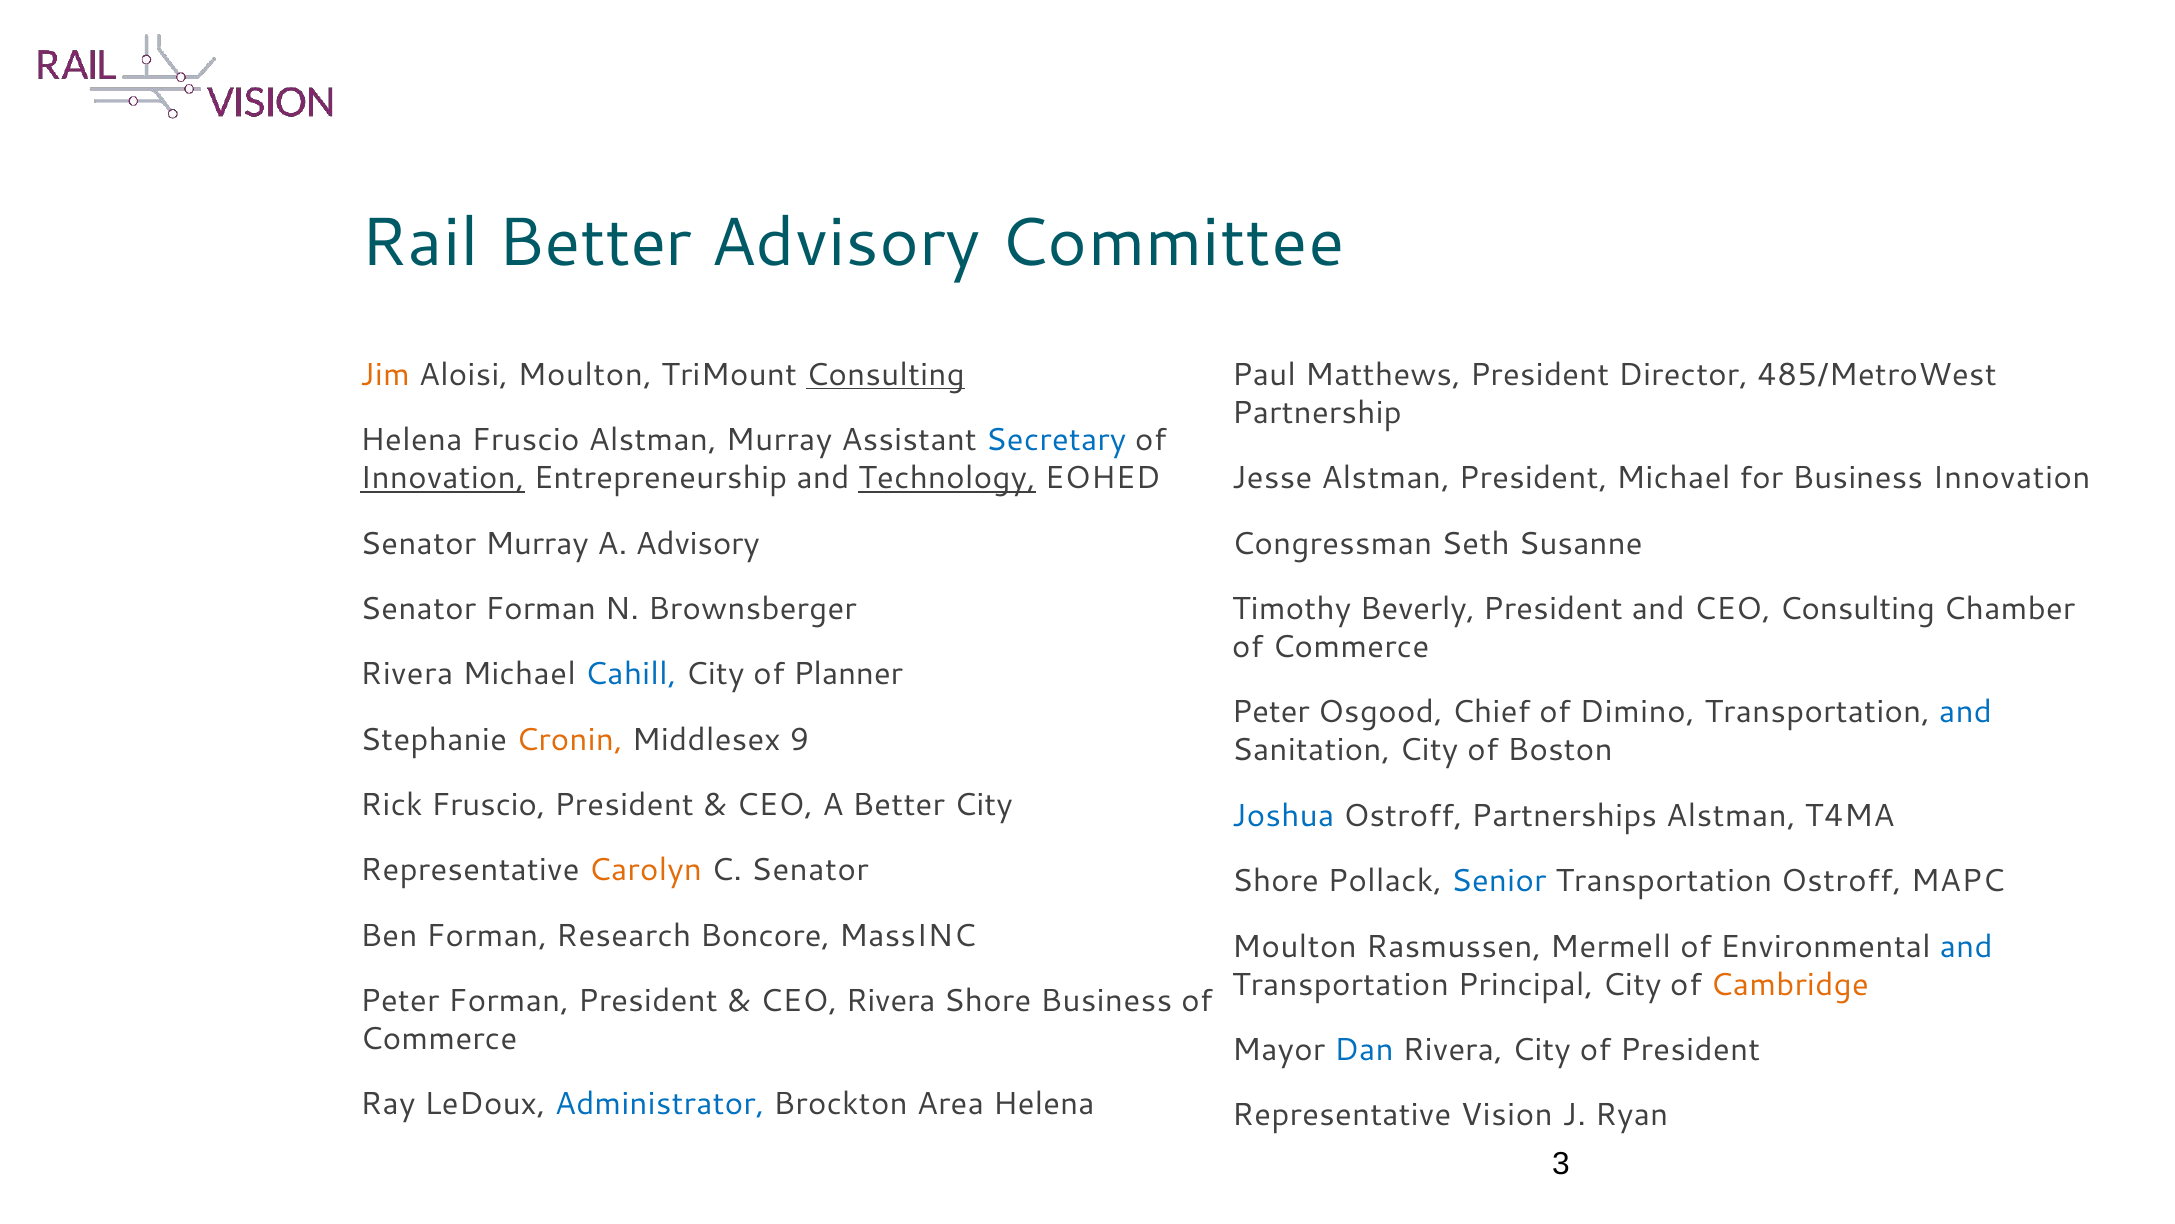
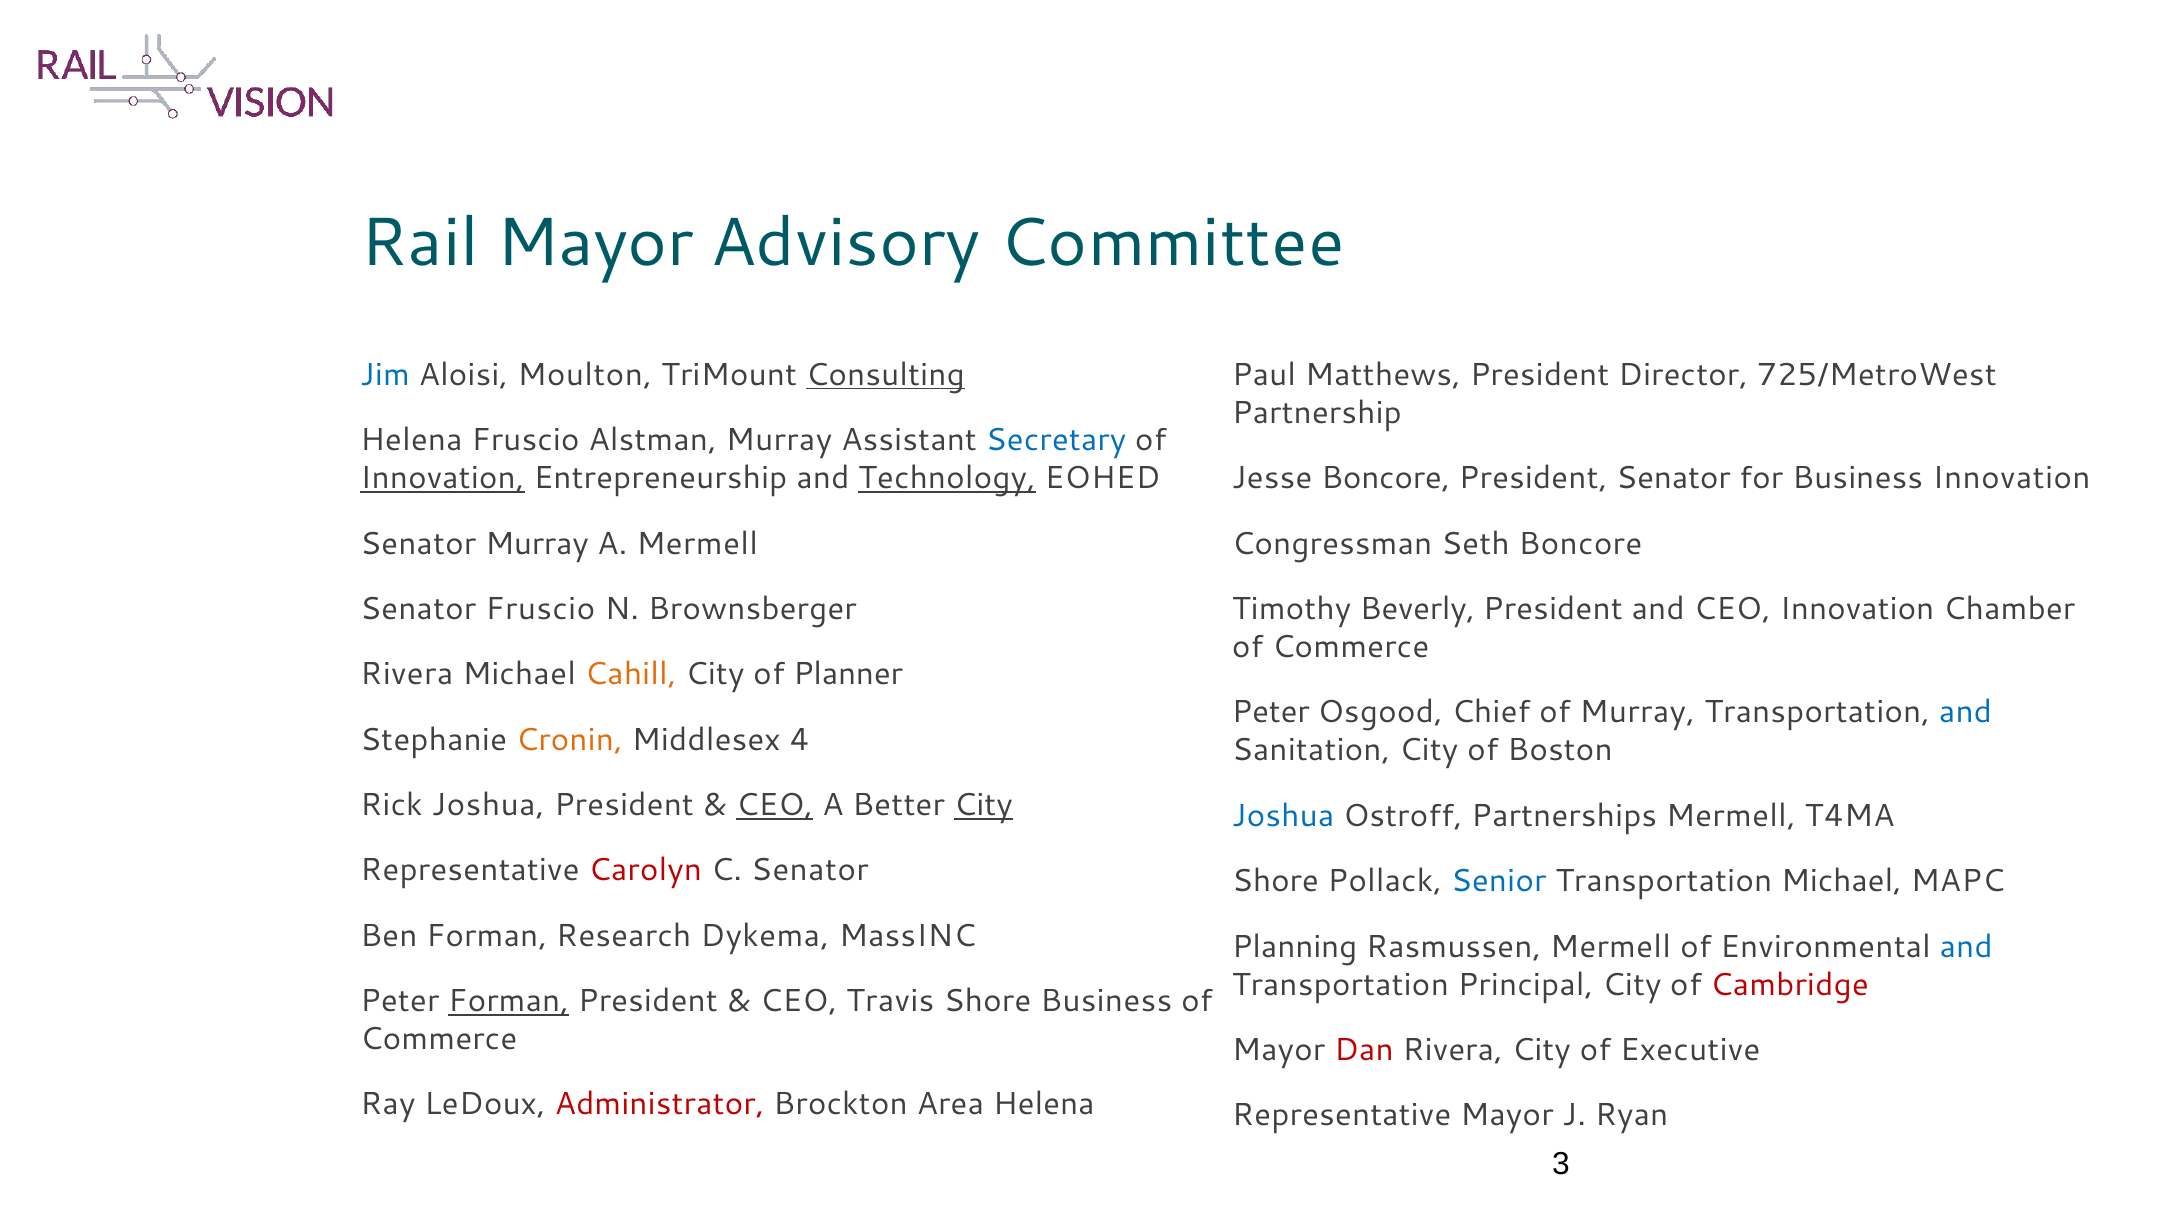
Rail Better: Better -> Mayor (595, 243)
Jim colour: orange -> blue (385, 375)
485/MetroWest: 485/MetroWest -> 725/MetroWest (1877, 375)
Jesse Alstman: Alstman -> Boncore (1386, 478)
President Michael: Michael -> Senator (1674, 478)
A Advisory: Advisory -> Mermell (697, 543)
Seth Susanne: Susanne -> Boncore (1580, 543)
Senator Forman: Forman -> Fruscio (540, 609)
CEO Consulting: Consulting -> Innovation (1857, 609)
Cahill colour: blue -> orange (631, 674)
of Dimino: Dimino -> Murray (1637, 712)
9: 9 -> 4 (799, 739)
Rick Fruscio: Fruscio -> Joshua (488, 805)
CEO underline: none -> present (775, 805)
City underline: none -> present (983, 805)
Partnerships Alstman: Alstman -> Mermell (1731, 815)
Carolyn colour: orange -> red (645, 870)
Transportation Ostroff: Ostroff -> Michael (1841, 881)
Boncore: Boncore -> Dykema (765, 935)
Moulton: Moulton -> Planning (1295, 946)
Cambridge colour: orange -> red (1790, 984)
Forman underline: none -> present (509, 1001)
CEO Rivera: Rivera -> Travis (890, 1001)
Dan colour: blue -> red (1364, 1050)
of President: President -> Executive (1690, 1050)
Administrator colour: blue -> red (660, 1104)
Representative Vision: Vision -> Mayor (1507, 1115)
